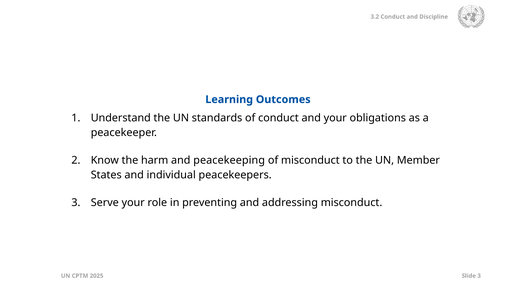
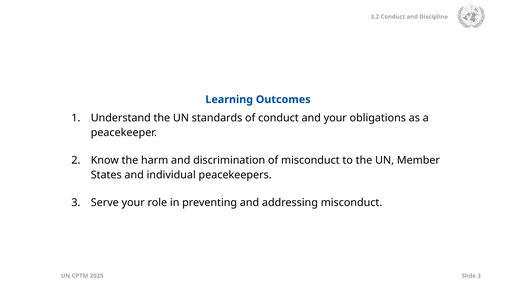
peacekeeping: peacekeeping -> discrimination (229, 160)
